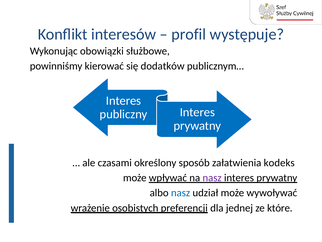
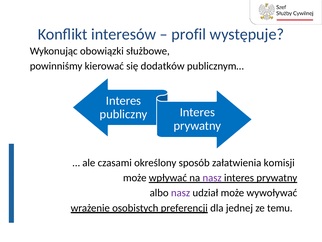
kodeks: kodeks -> komisji (279, 162)
nasz colour: blue -> purple (181, 193)
które: które -> temu (280, 208)
